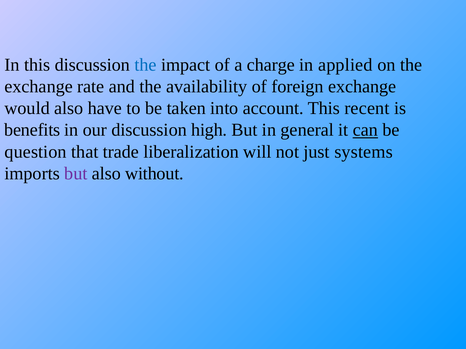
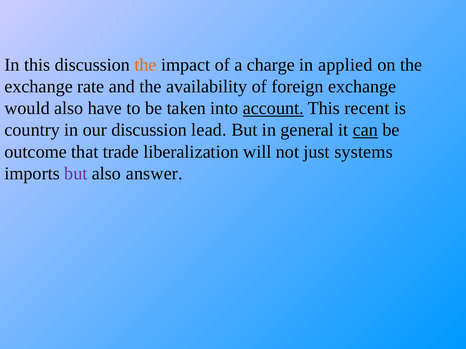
the colour: blue -> orange (146, 65)
account underline: none -> present (273, 108)
benefits: benefits -> country (32, 130)
high: high -> lead (209, 130)
question: question -> outcome (36, 152)
without: without -> answer (154, 174)
